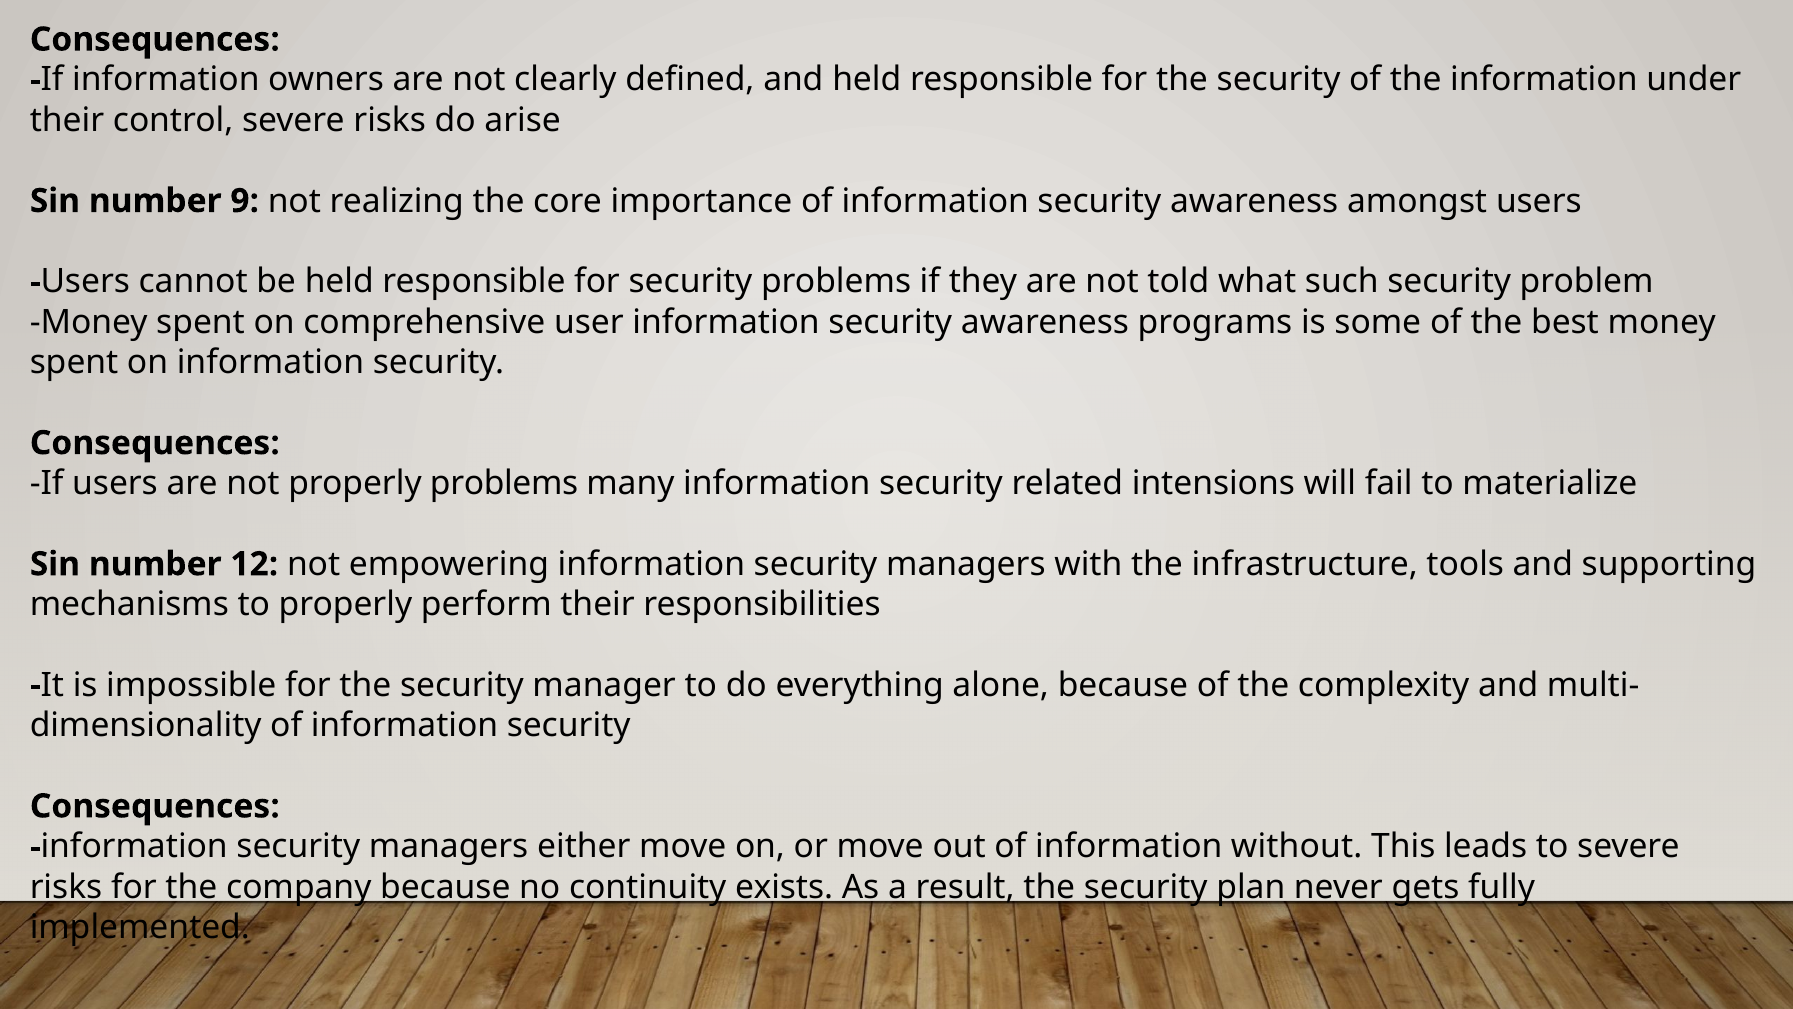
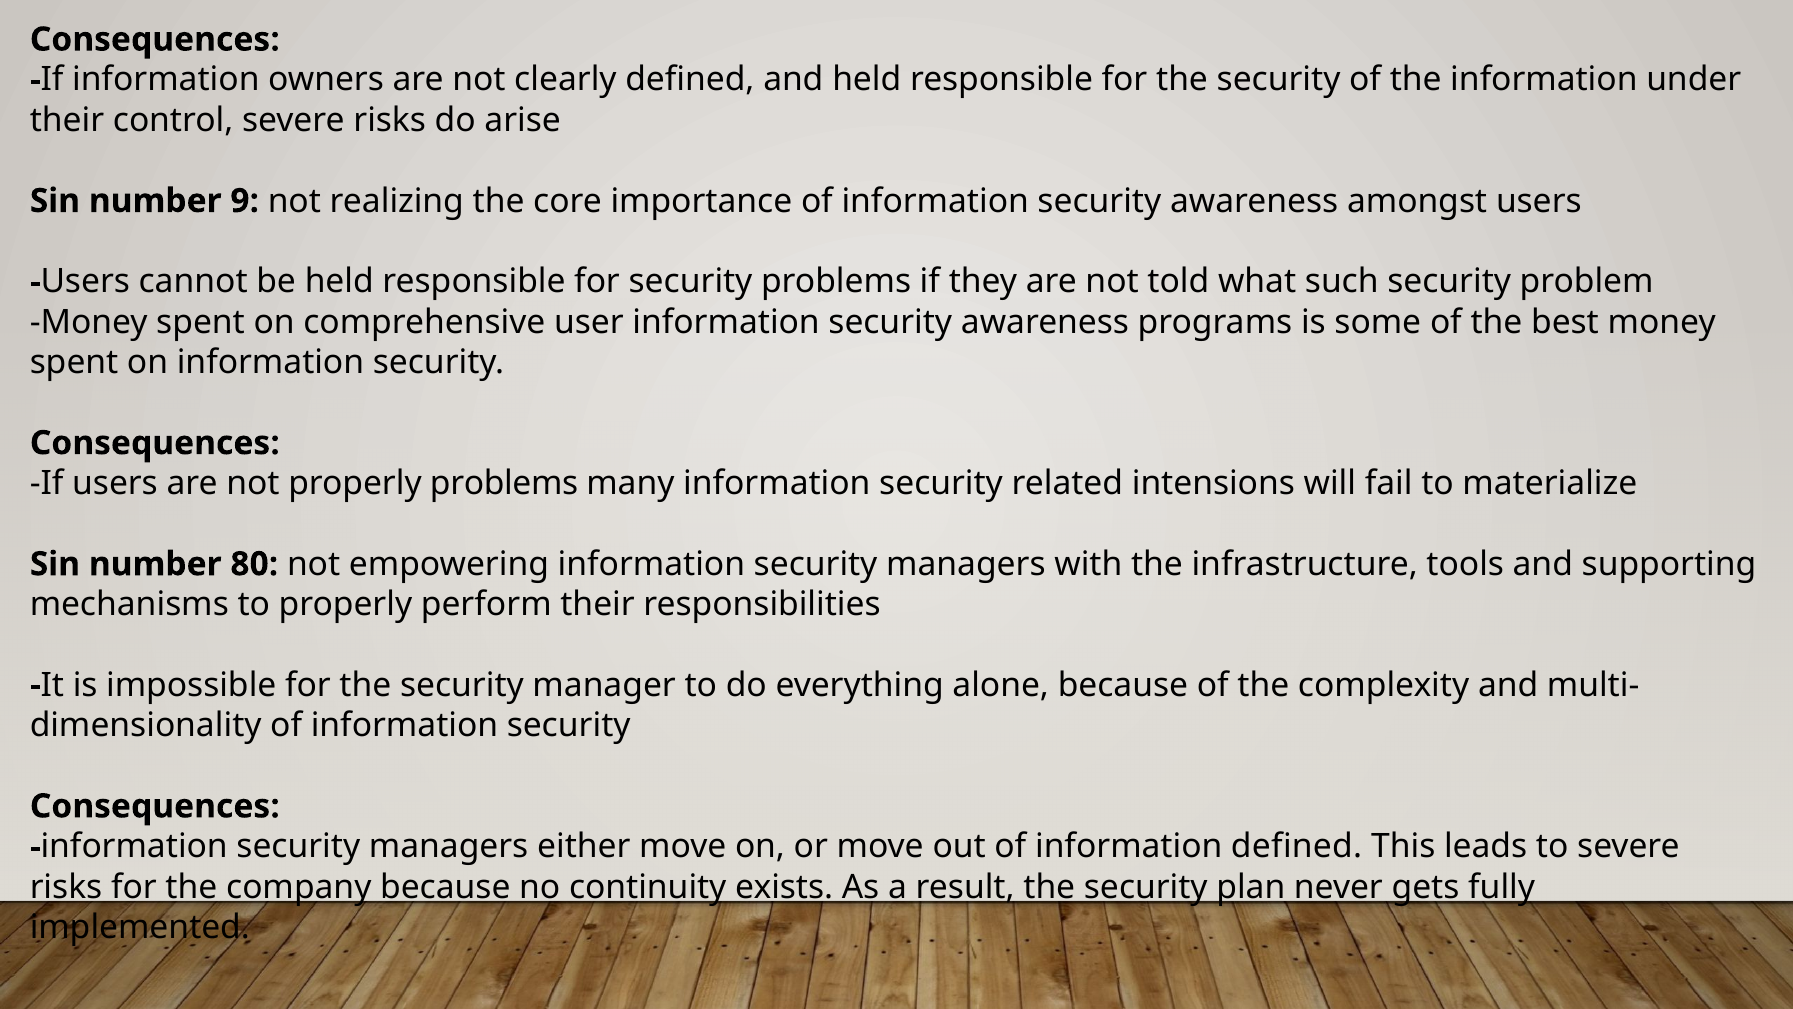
12: 12 -> 80 (254, 564)
information without: without -> defined (1297, 846)
